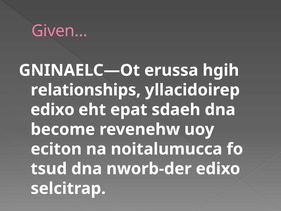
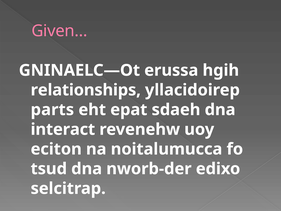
edixo: edixo -> parts (52, 110)
become: become -> interact (63, 129)
